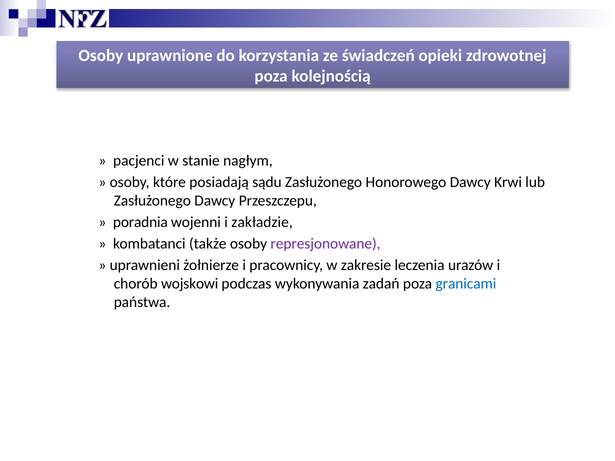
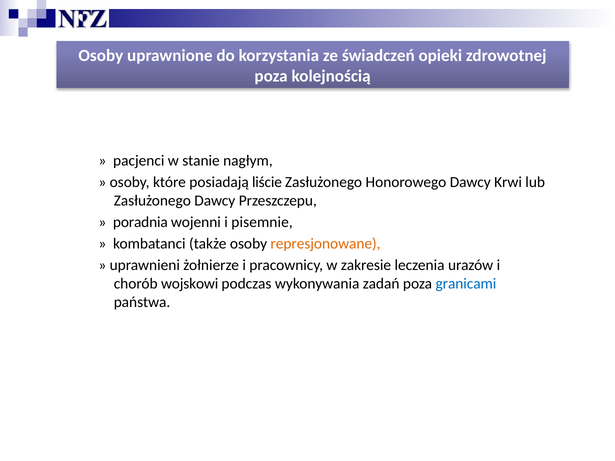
sądu: sądu -> liście (267, 182)
zakładzie: zakładzie -> pisemnie (262, 222)
represjonowane colour: purple -> orange (325, 244)
